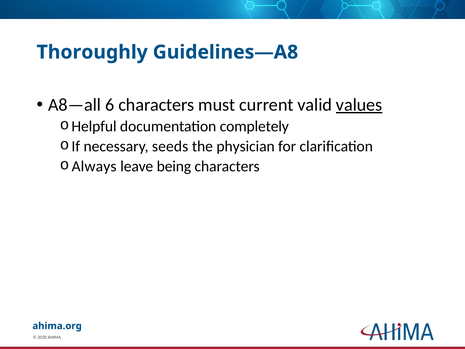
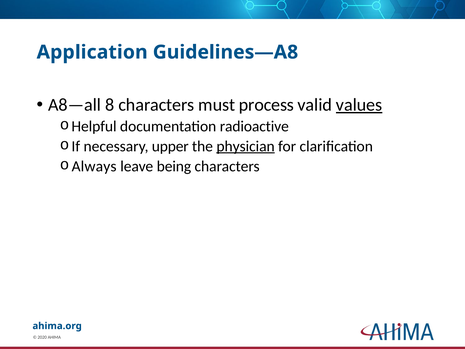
Thoroughly: Thoroughly -> Application (92, 52)
6: 6 -> 8 (110, 105)
current: current -> process (266, 105)
completely: completely -> radioactive (254, 126)
seeds: seeds -> upper (170, 146)
physician underline: none -> present (246, 146)
